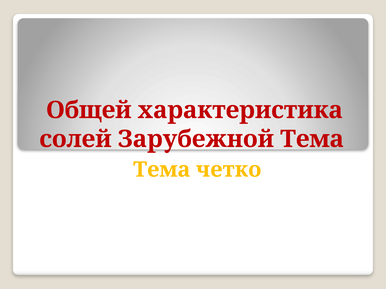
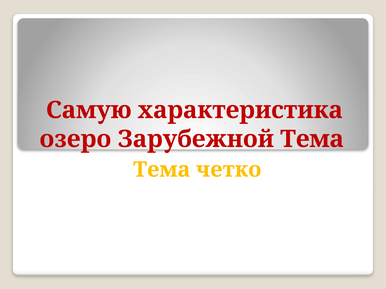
Общей: Общей -> Самую (89, 110)
солей: солей -> озеро (75, 139)
